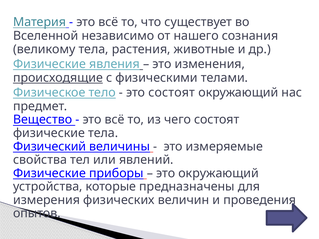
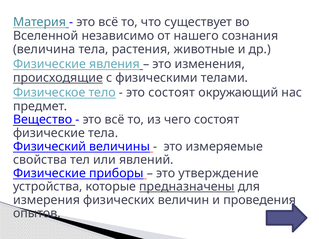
великому: великому -> величина (44, 49)
это окружающий: окружающий -> утверждение (219, 173)
предназначены underline: none -> present (187, 187)
